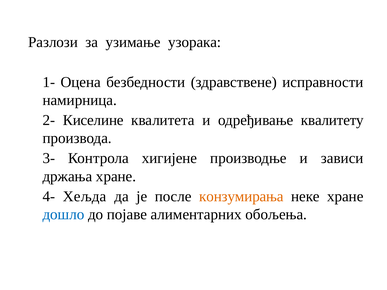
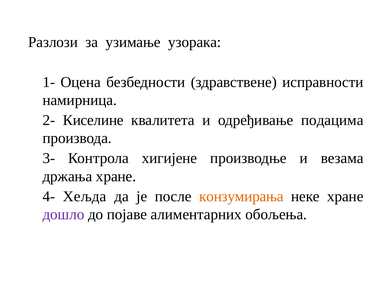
квалитету: квалитету -> подацима (332, 120)
зависи: зависи -> везама (342, 158)
дошло colour: blue -> purple (63, 215)
